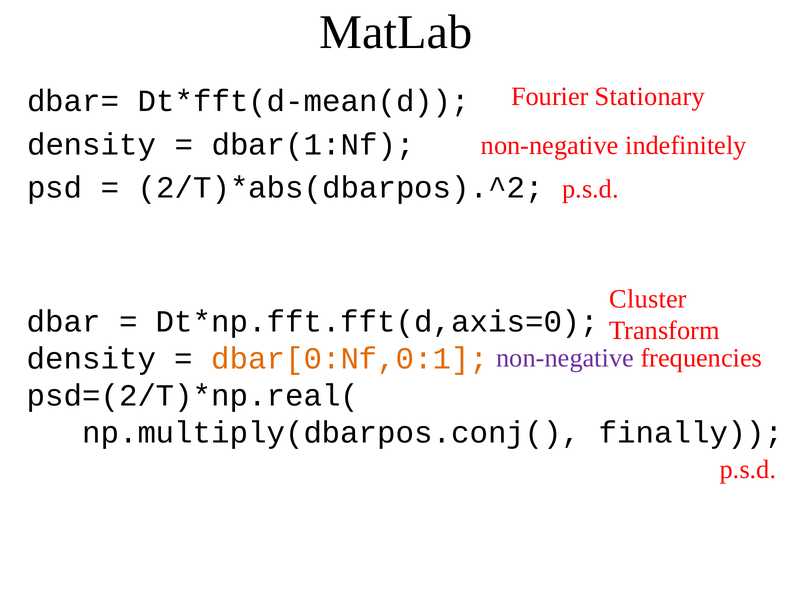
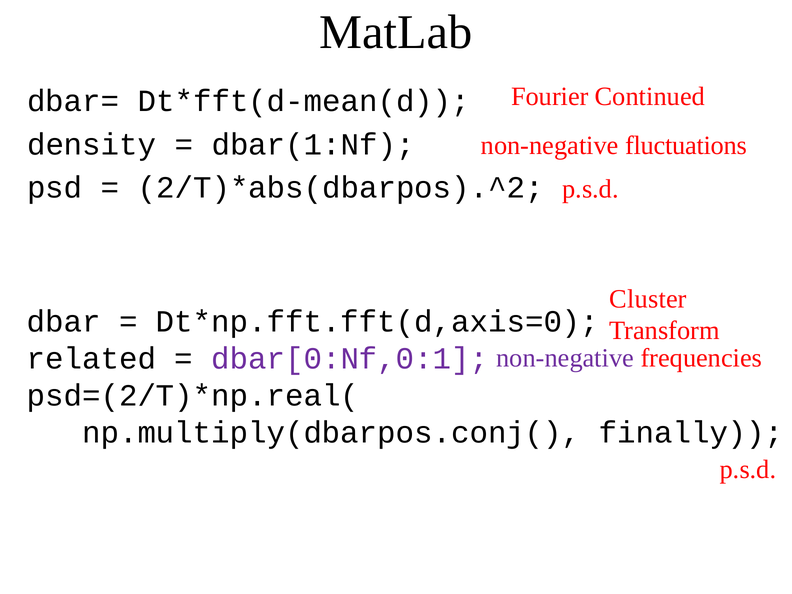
Stationary: Stationary -> Continued (650, 97)
indefinitely: indefinitely -> fluctuations (686, 145)
density: density -> related (91, 358)
dbar[0:Nf,0:1 colour: orange -> purple (350, 358)
